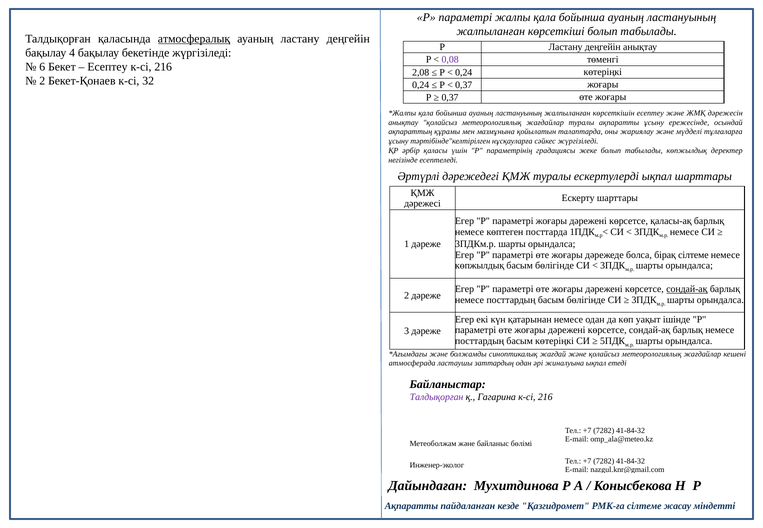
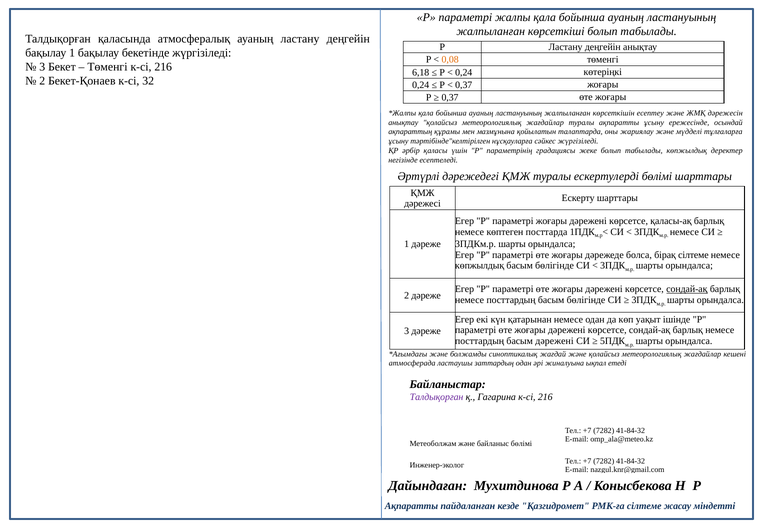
атмосфералық underline: present -> none (194, 39)
бақылау 4: 4 -> 1 (72, 53)
0,08 colour: purple -> orange (450, 60)
6: 6 -> 3 (42, 67)
Есептеу: Есептеу -> Төменгі (107, 67)
2,08: 2,08 -> 6,18 (421, 72)
ескертулерді ықпал: ықпал -> бөлімі (657, 177)
басым көтеріңкі: көтеріңкі -> дәрежені (554, 341)
